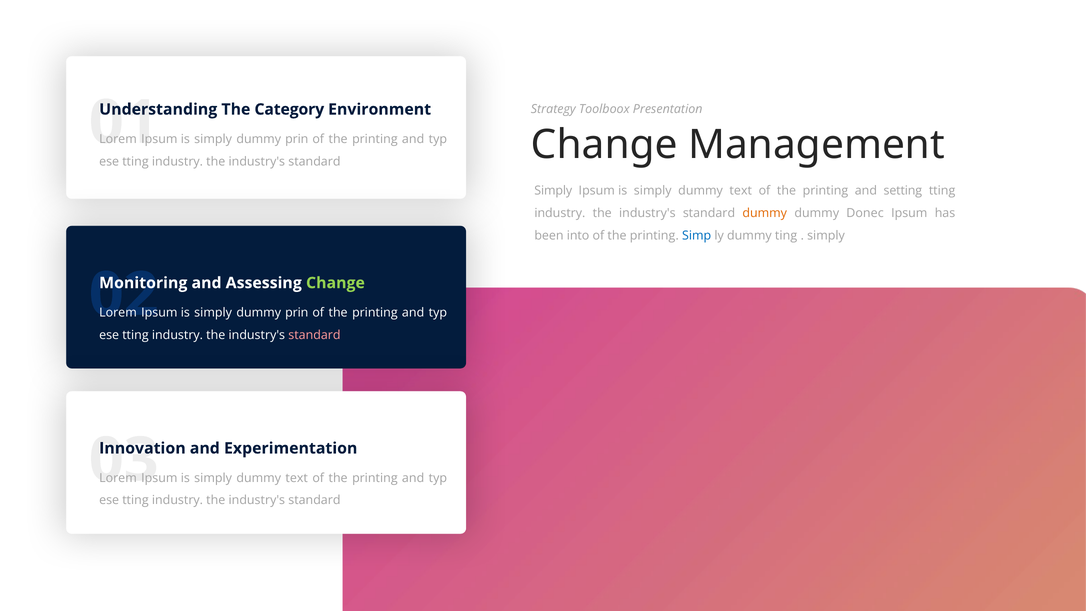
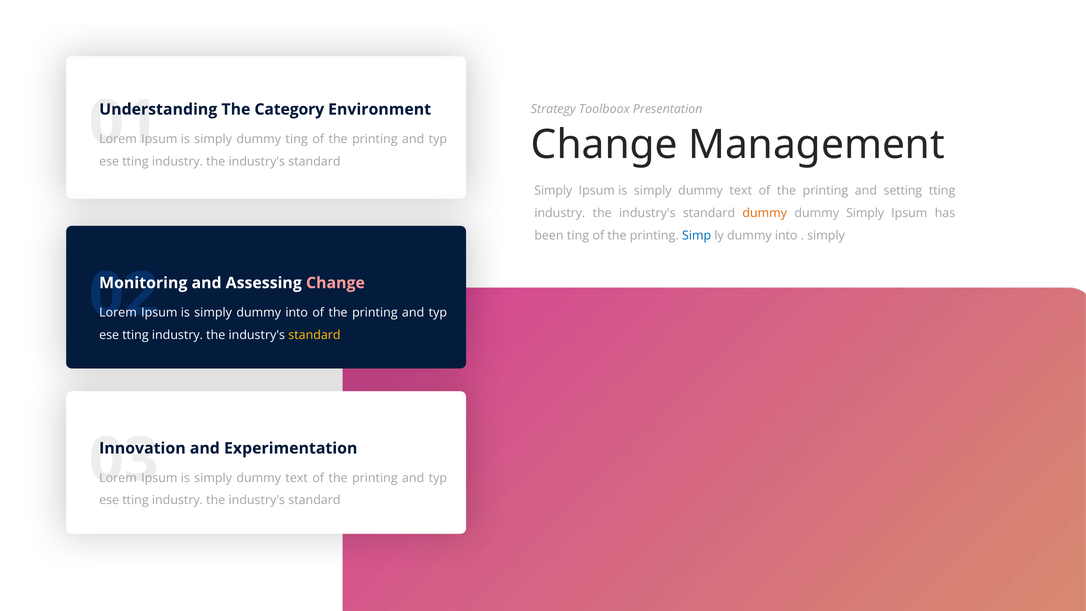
prin: prin -> ting (297, 139)
dummy Donec: Donec -> Simply (865, 213)
been into: into -> ting (578, 236)
ly dummy ting: ting -> into (786, 236)
Change colour: light green -> pink (335, 283)
prin: prin -> into (297, 313)
standard colour: pink -> yellow (314, 335)
